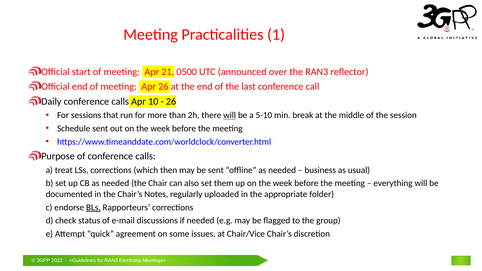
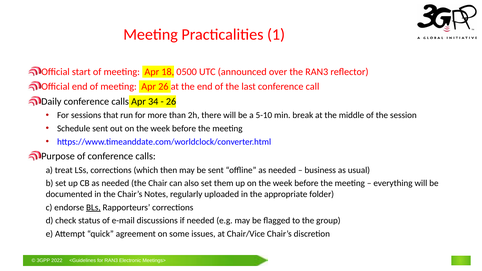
21: 21 -> 18 (168, 72)
10: 10 -> 34 (153, 102)
will underline: present -> none (230, 115)
